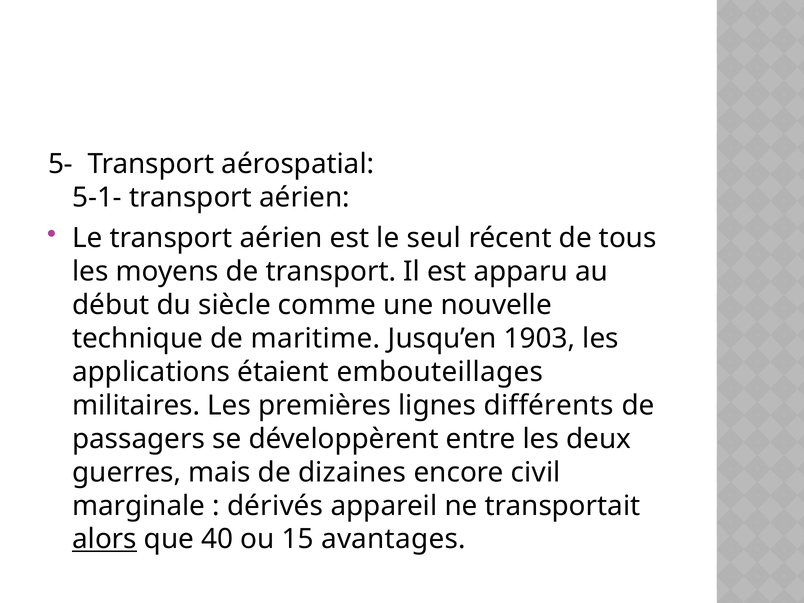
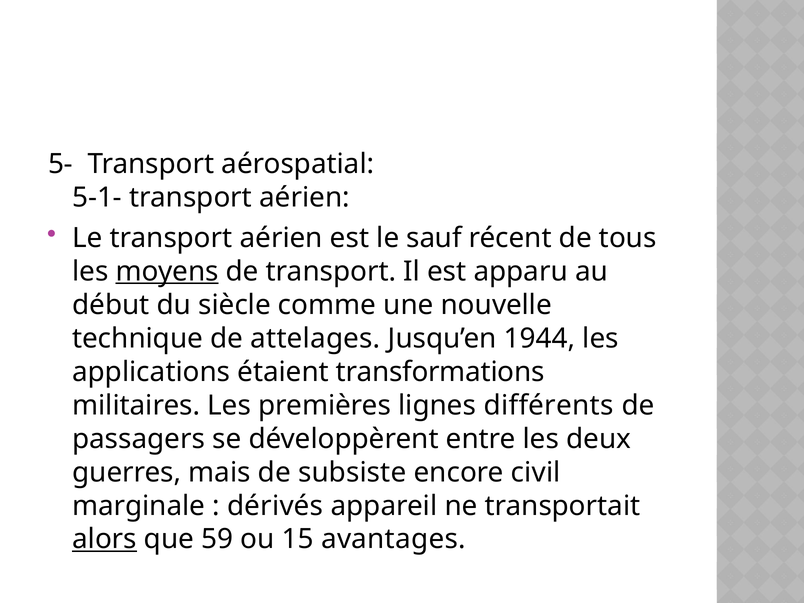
seul: seul -> sauf (434, 238)
moyens underline: none -> present (167, 271)
maritime: maritime -> attelages (315, 338)
1903: 1903 -> 1944 (539, 338)
embouteillages: embouteillages -> transformations (440, 372)
dizaines: dizaines -> subsiste (352, 472)
40: 40 -> 59 (217, 539)
